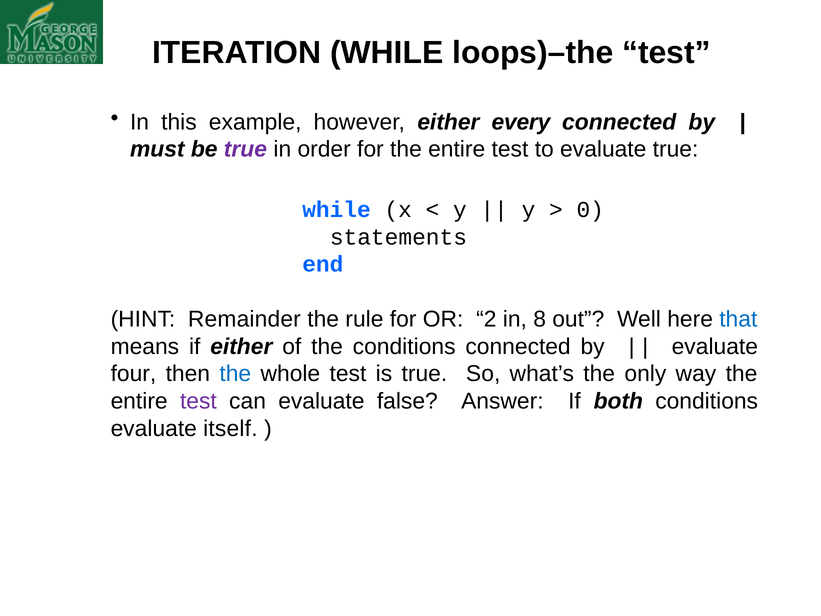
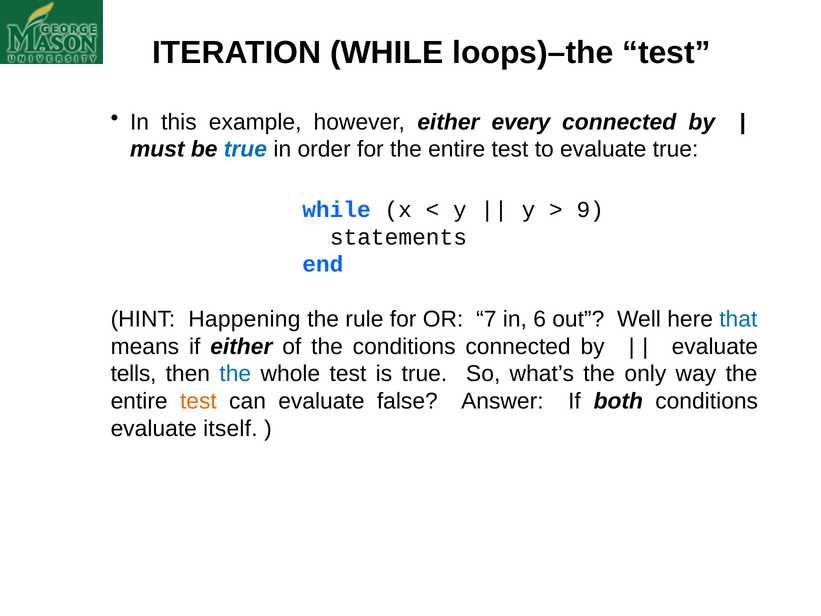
true colour: purple -> blue (245, 149)
0: 0 -> 9 (590, 210)
Remainder: Remainder -> Happening (244, 319)
2: 2 -> 7 (486, 319)
8: 8 -> 6 (540, 319)
four: four -> tells (134, 374)
test colour: purple -> orange (198, 401)
